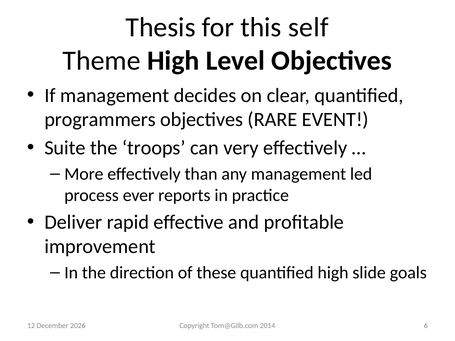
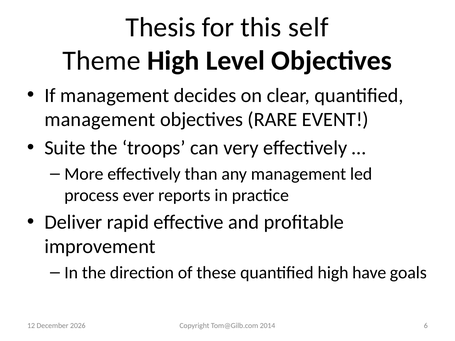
programmers: programmers -> management (100, 120)
slide: slide -> have (369, 273)
